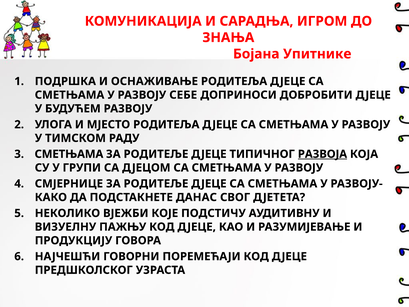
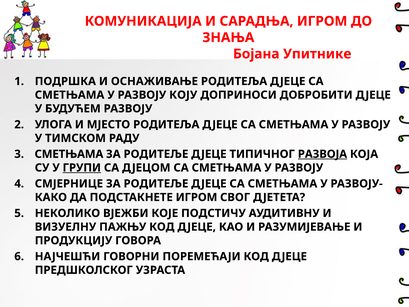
СЕБЕ: СЕБЕ -> КОЈУ (183, 95)
ГРУПИ underline: none -> present (82, 168)
ПОДСТАКНЕТЕ ДАНАС: ДАНАС -> ИГРОМ (196, 197)
